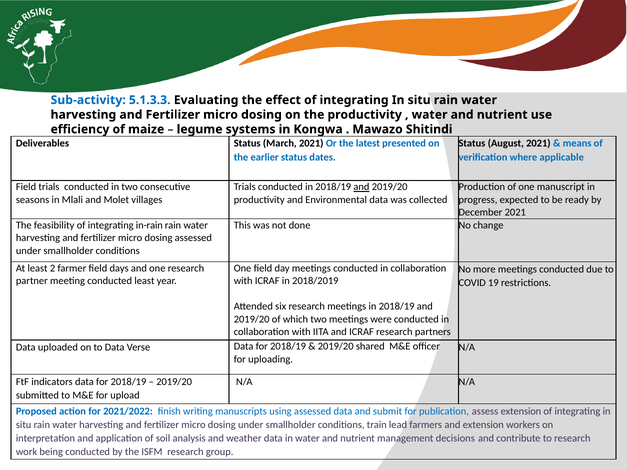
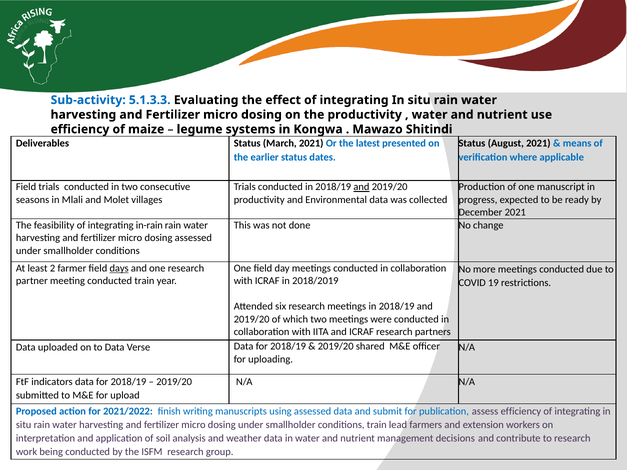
days underline: none -> present (119, 268)
conducted least: least -> train (144, 281)
assess extension: extension -> efficiency (521, 411)
